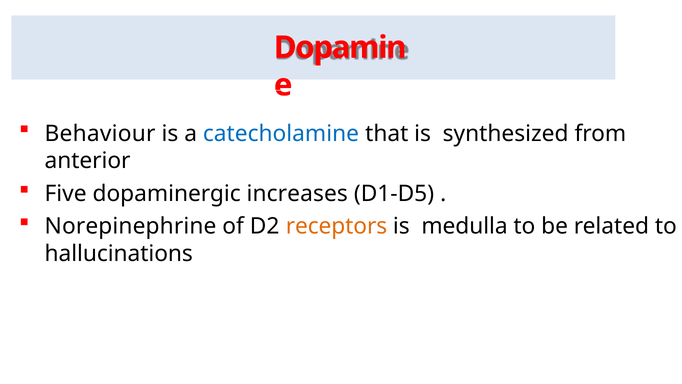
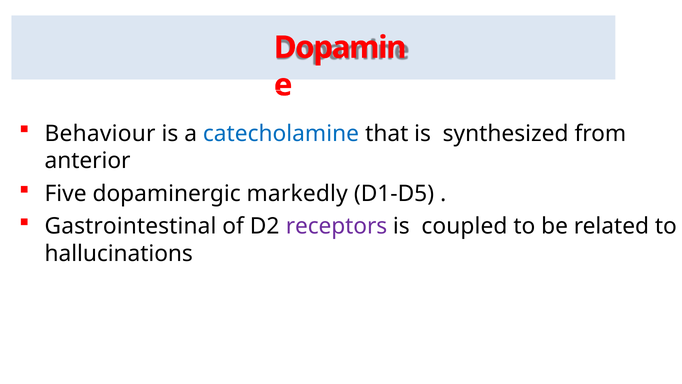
increases: increases -> markedly (297, 193)
Norepinephrine: Norepinephrine -> Gastrointestinal (131, 226)
receptors colour: orange -> purple (336, 226)
medulla: medulla -> coupled (464, 226)
